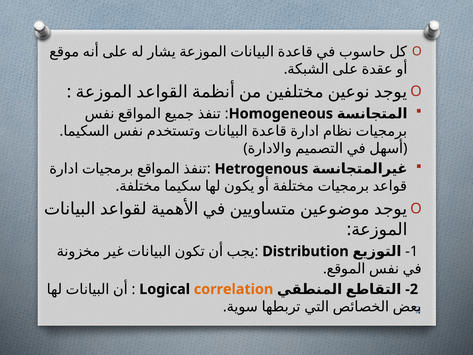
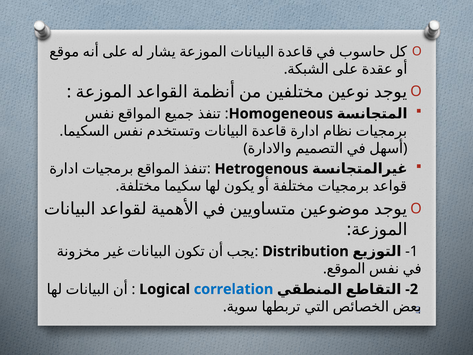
correlation colour: orange -> blue (234, 289)
